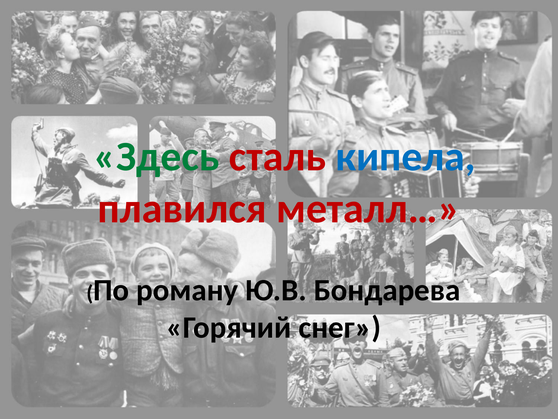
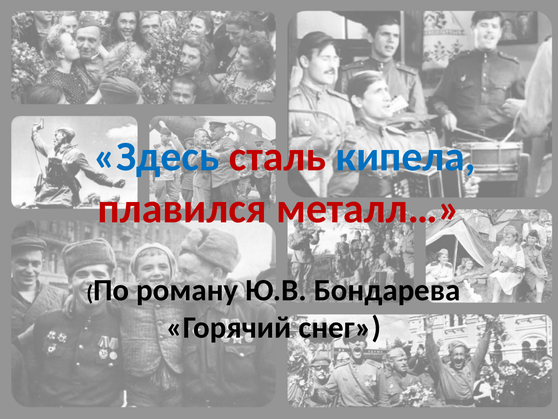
Здесь colour: green -> blue (157, 156)
